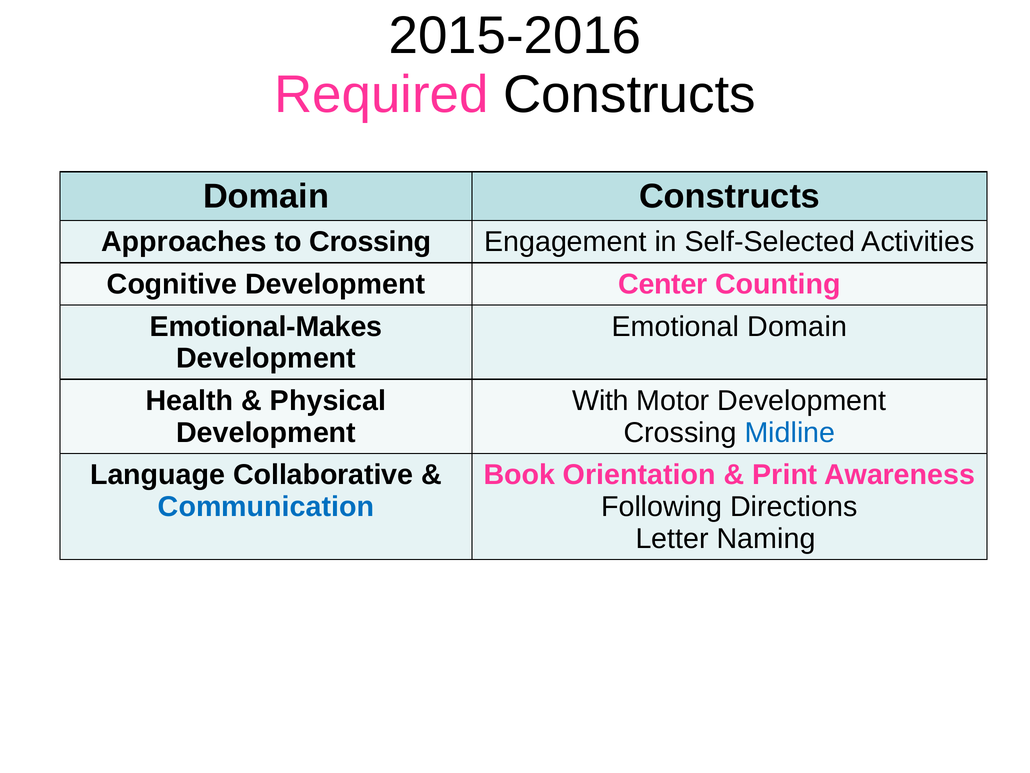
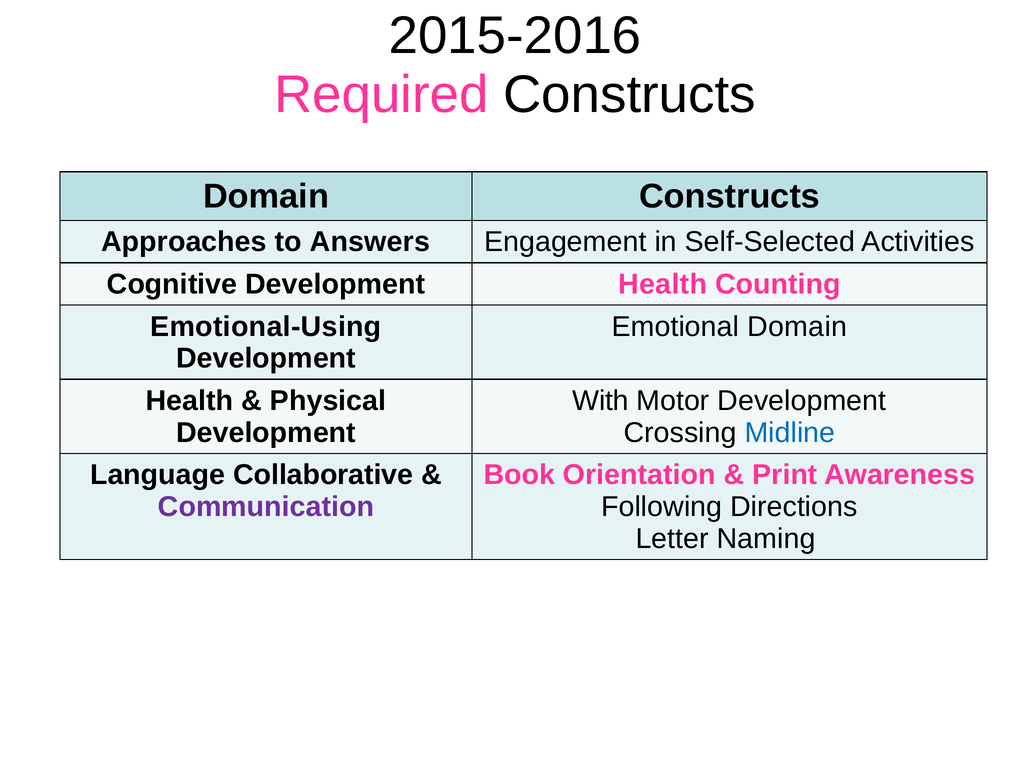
to Crossing: Crossing -> Answers (370, 242)
Development Center: Center -> Health (663, 284)
Emotional-Makes: Emotional-Makes -> Emotional-Using (266, 326)
Communication colour: blue -> purple (266, 507)
